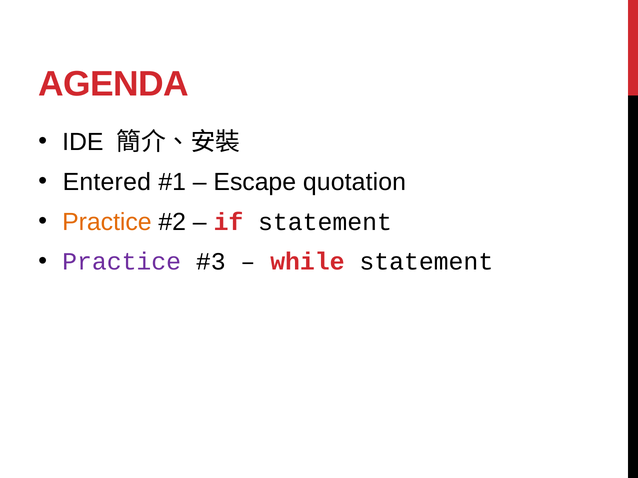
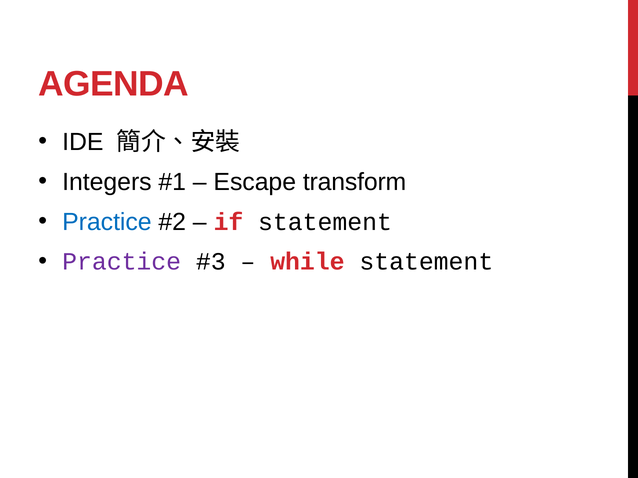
Entered: Entered -> Integers (107, 182)
quotation: quotation -> transform (355, 182)
Practice colour: orange -> blue (107, 222)
